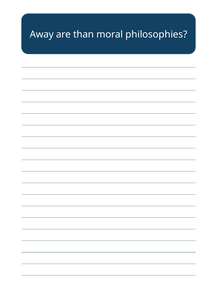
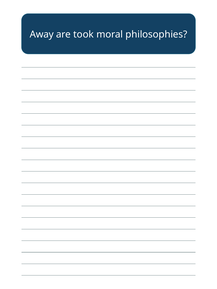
than: than -> took (84, 34)
